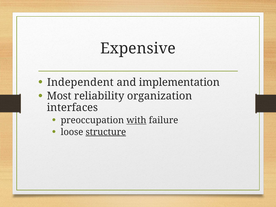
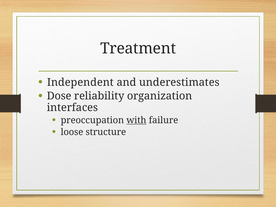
Expensive: Expensive -> Treatment (138, 48)
implementation: implementation -> underestimates (179, 82)
Most: Most -> Dose (59, 96)
structure underline: present -> none (106, 132)
